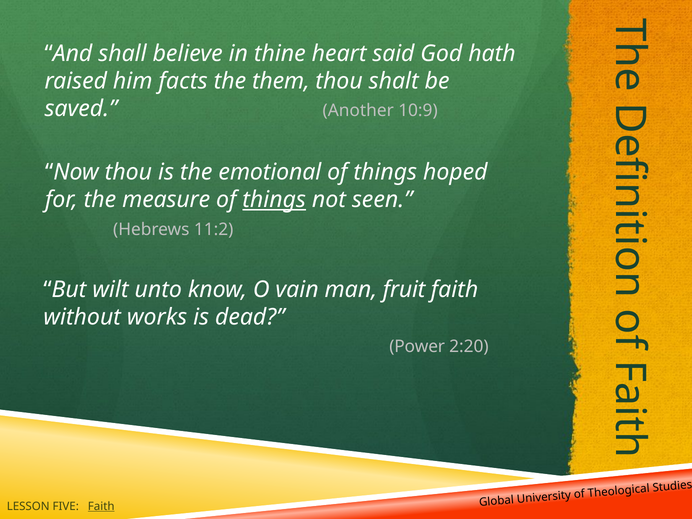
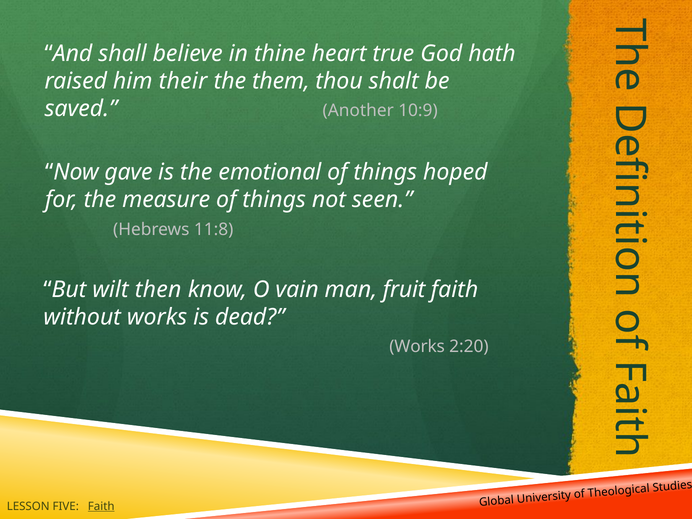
said: said -> true (393, 54)
facts: facts -> their (183, 81)
Now thou: thou -> gave (129, 172)
things underline: present -> none (274, 200)
11:2: 11:2 -> 11:8 (214, 229)
unto: unto -> then (158, 290)
Power: Power -> Works (417, 347)
